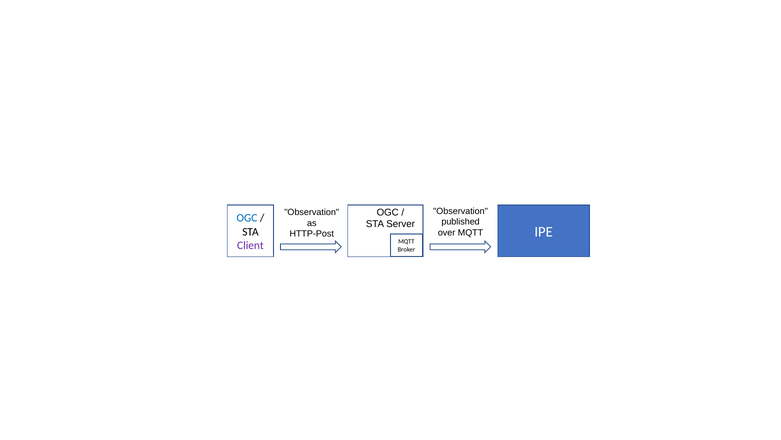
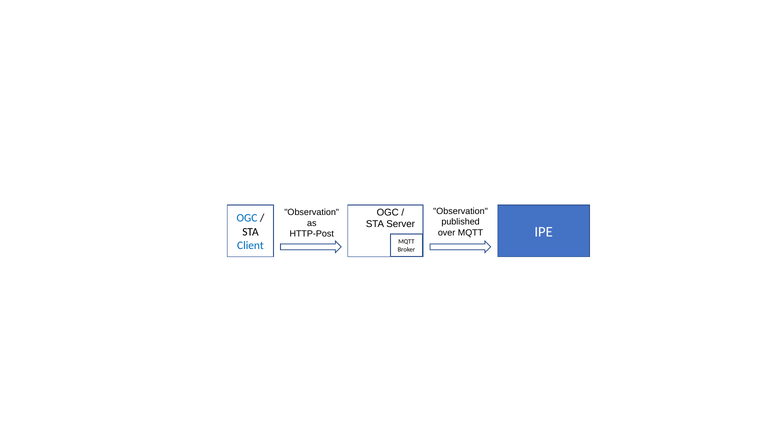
Client colour: purple -> blue (250, 245)
